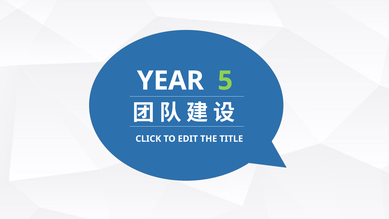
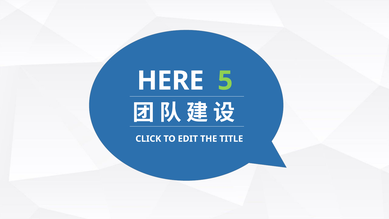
YEAR: YEAR -> HERE (170, 81)
